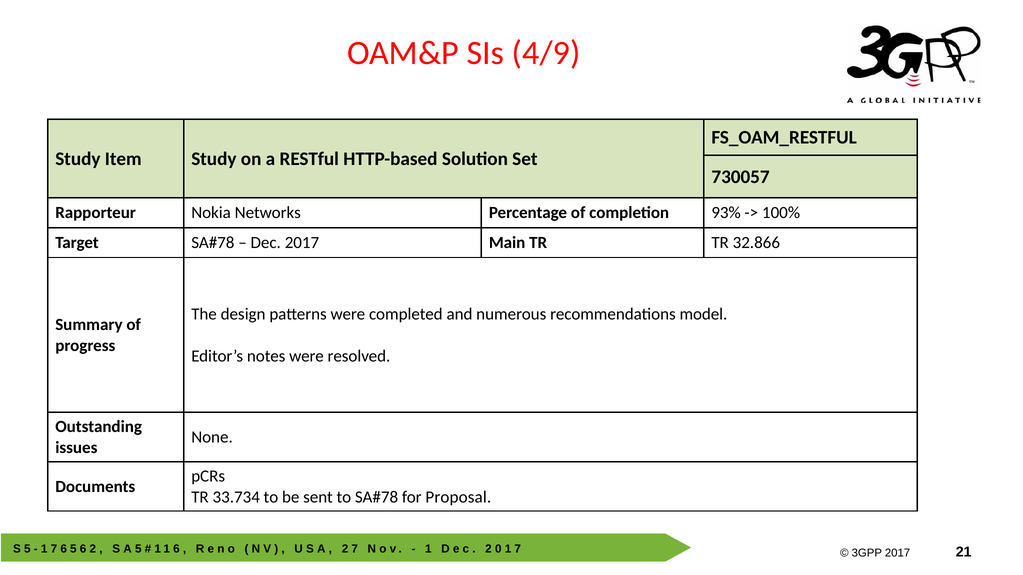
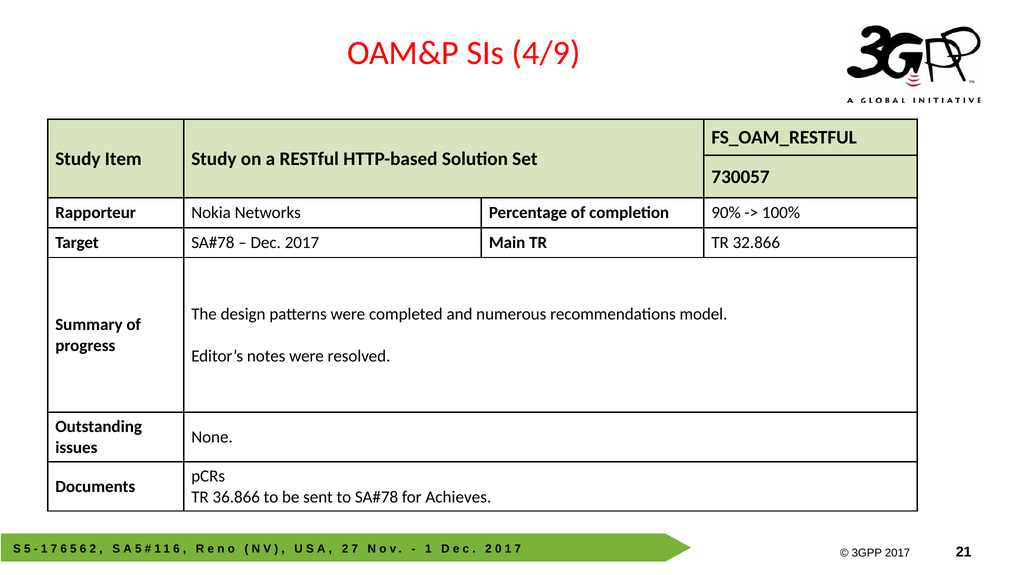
93%: 93% -> 90% (726, 213)
33.734: 33.734 -> 36.866 (236, 497)
Proposal: Proposal -> Achieves (458, 497)
